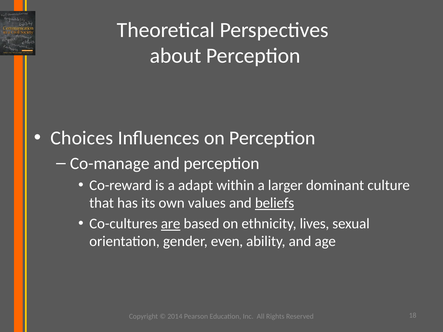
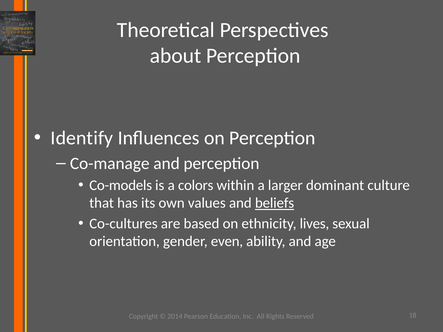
Choices: Choices -> Identify (82, 138)
Co-reward: Co-reward -> Co-models (121, 185)
adapt: adapt -> colors (196, 185)
are underline: present -> none (171, 224)
